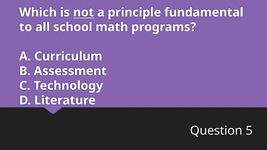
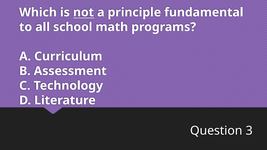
5: 5 -> 3 (249, 131)
